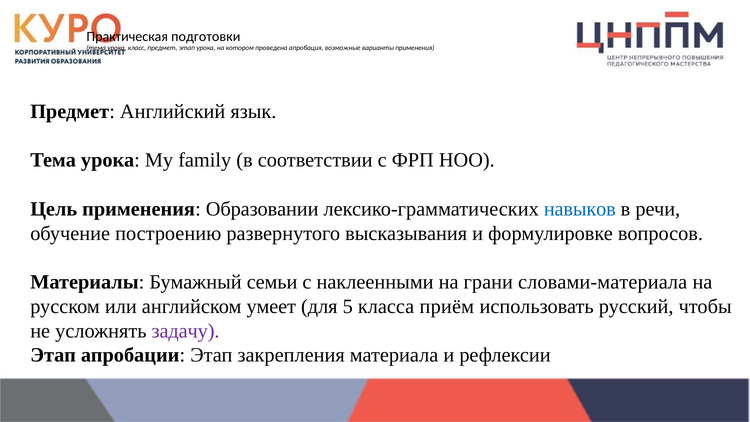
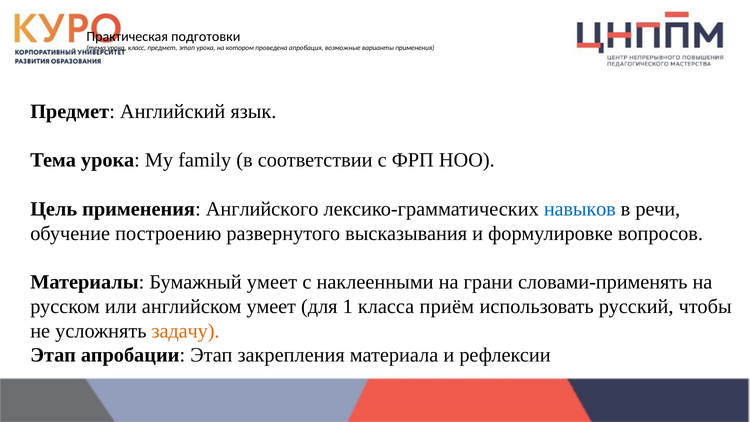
Образовании: Образовании -> Английского (262, 209)
Бумажный семьи: семьи -> умеет (272, 282)
словами-материала: словами-материала -> словами-применять (603, 282)
5: 5 -> 1 (348, 306)
задачу colour: purple -> orange (186, 331)
